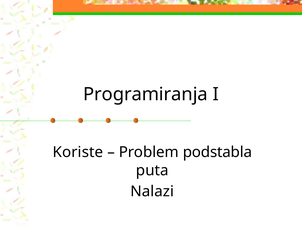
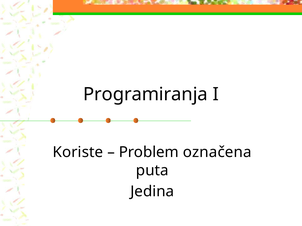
podstabla: podstabla -> označena (217, 153)
Nalazi: Nalazi -> Jedina (152, 192)
